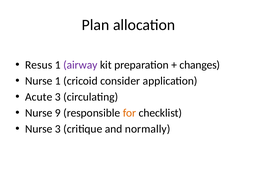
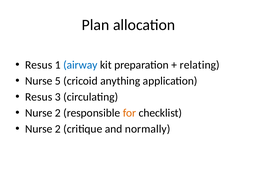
airway colour: purple -> blue (80, 65)
changes: changes -> relating (200, 65)
Nurse 1: 1 -> 5 (58, 81)
consider: consider -> anything (120, 81)
Acute: Acute -> Resus (39, 97)
9: 9 -> 2 (58, 113)
3: 3 -> 2 (58, 129)
